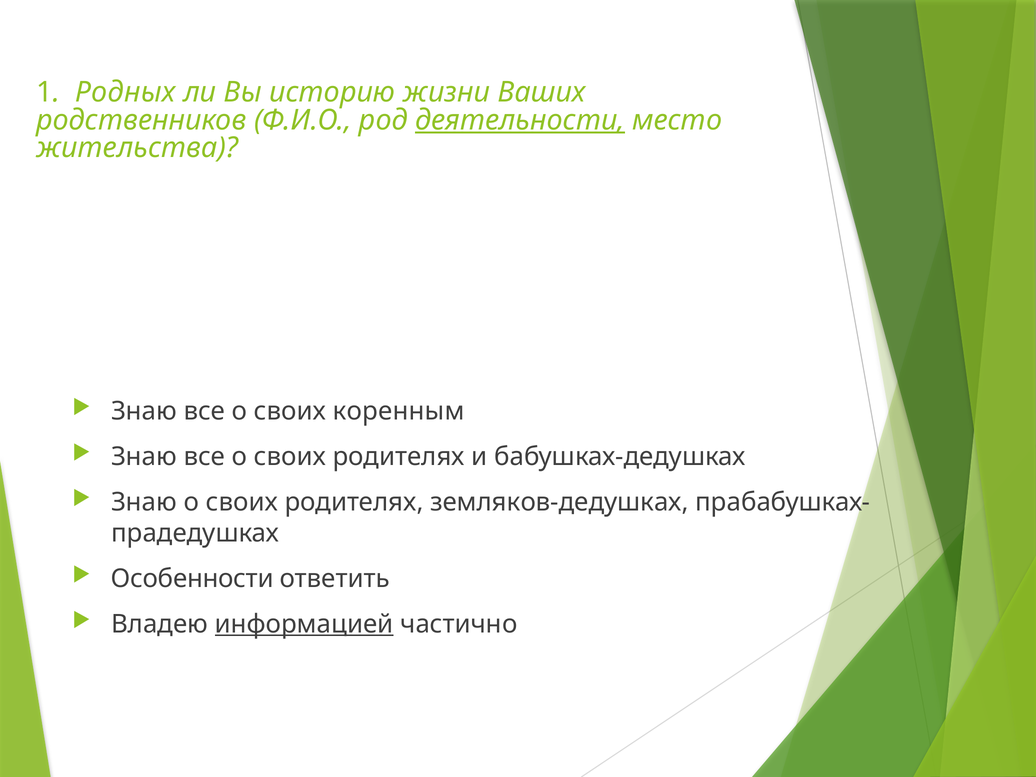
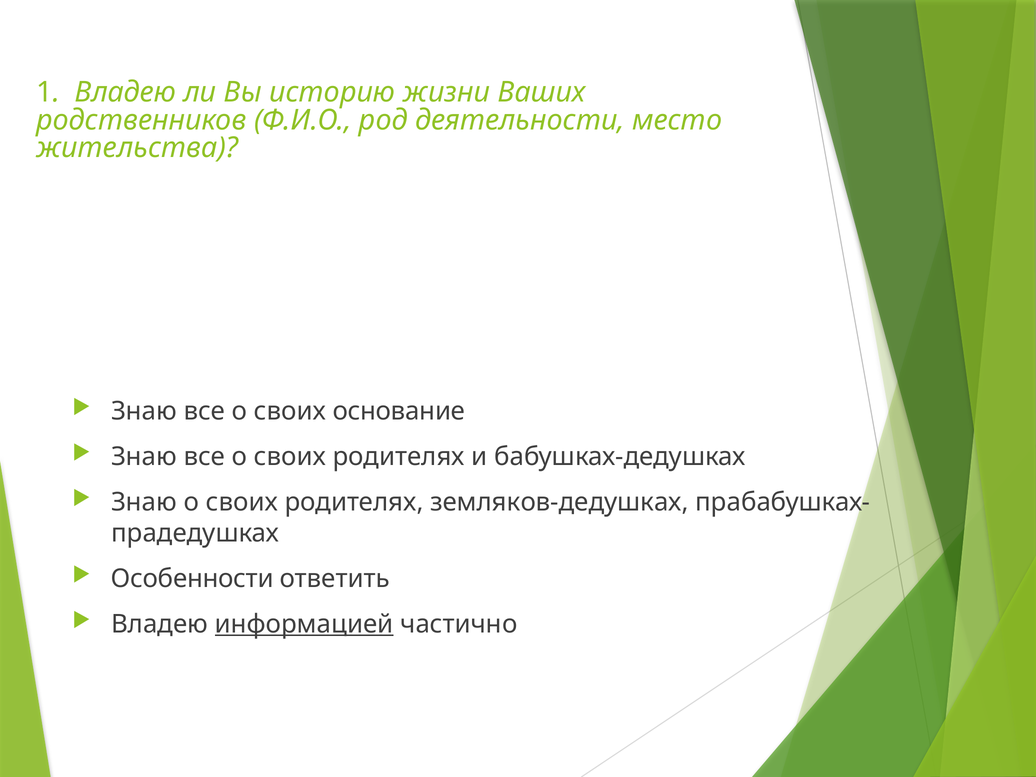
1 Родных: Родных -> Владею (126, 92)
деятельности underline: present -> none (520, 120)
коренным: коренным -> основание (399, 411)
